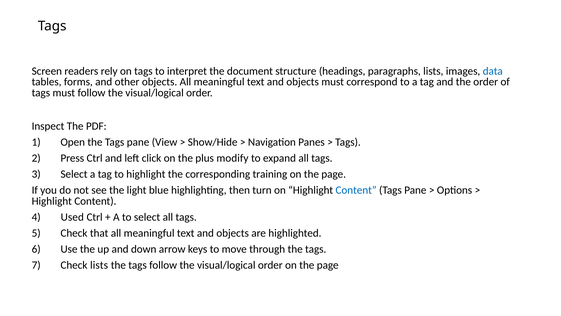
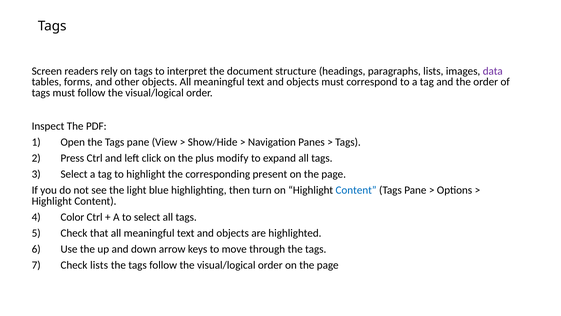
data colour: blue -> purple (493, 71)
training: training -> present (270, 174)
Used: Used -> Color (72, 217)
